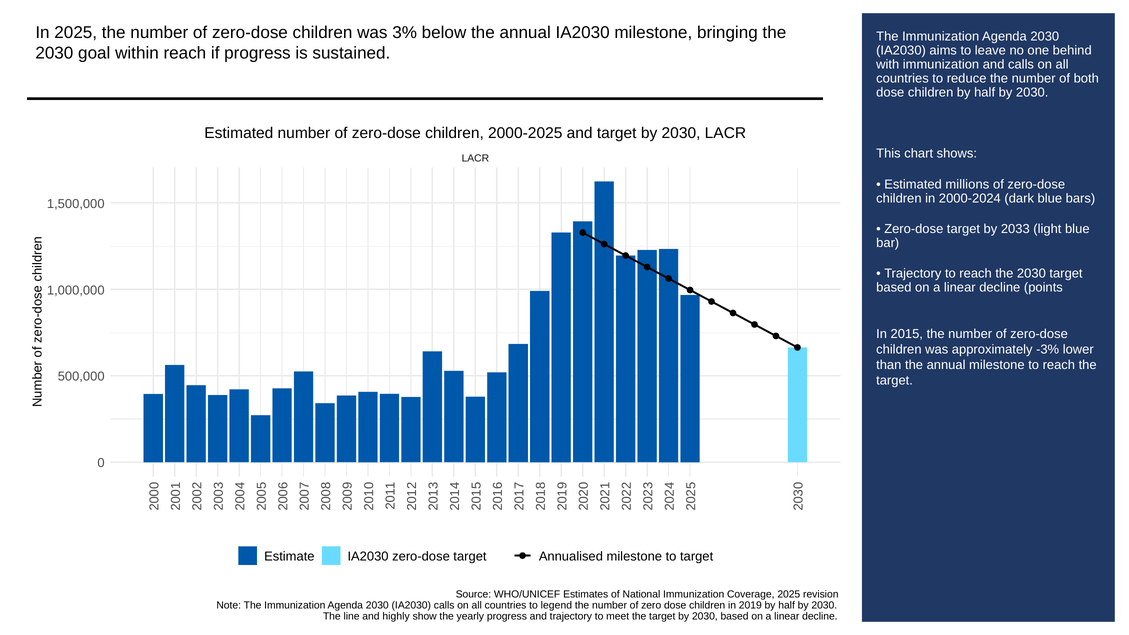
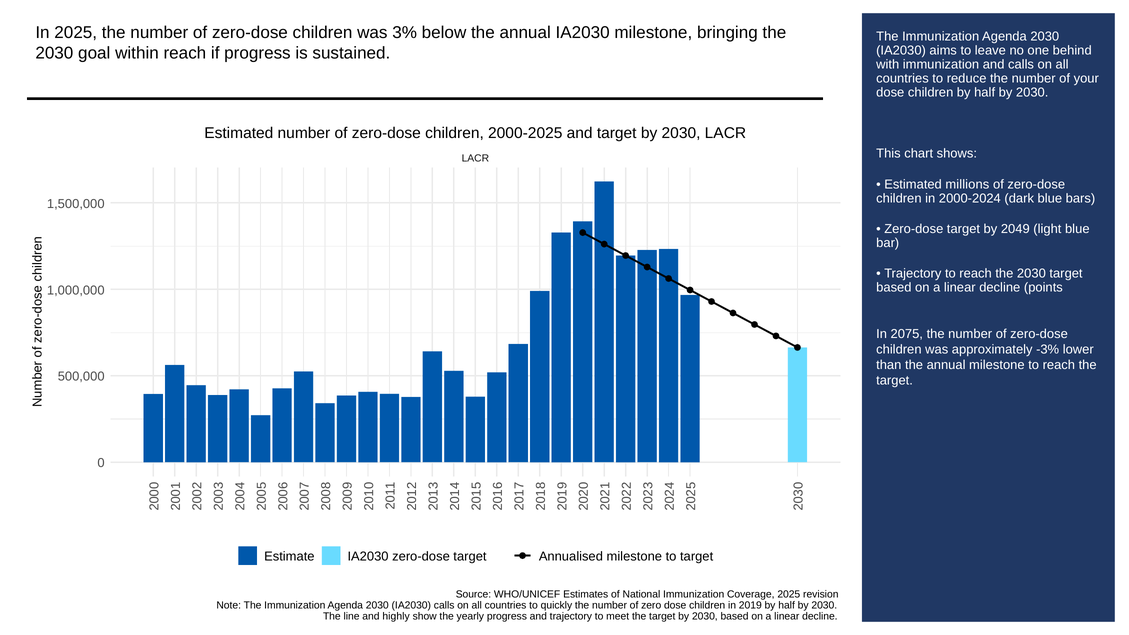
both: both -> your (1086, 78)
2033: 2033 -> 2049 (1015, 229)
2015: 2015 -> 2075 (907, 334)
legend: legend -> quickly (556, 605)
